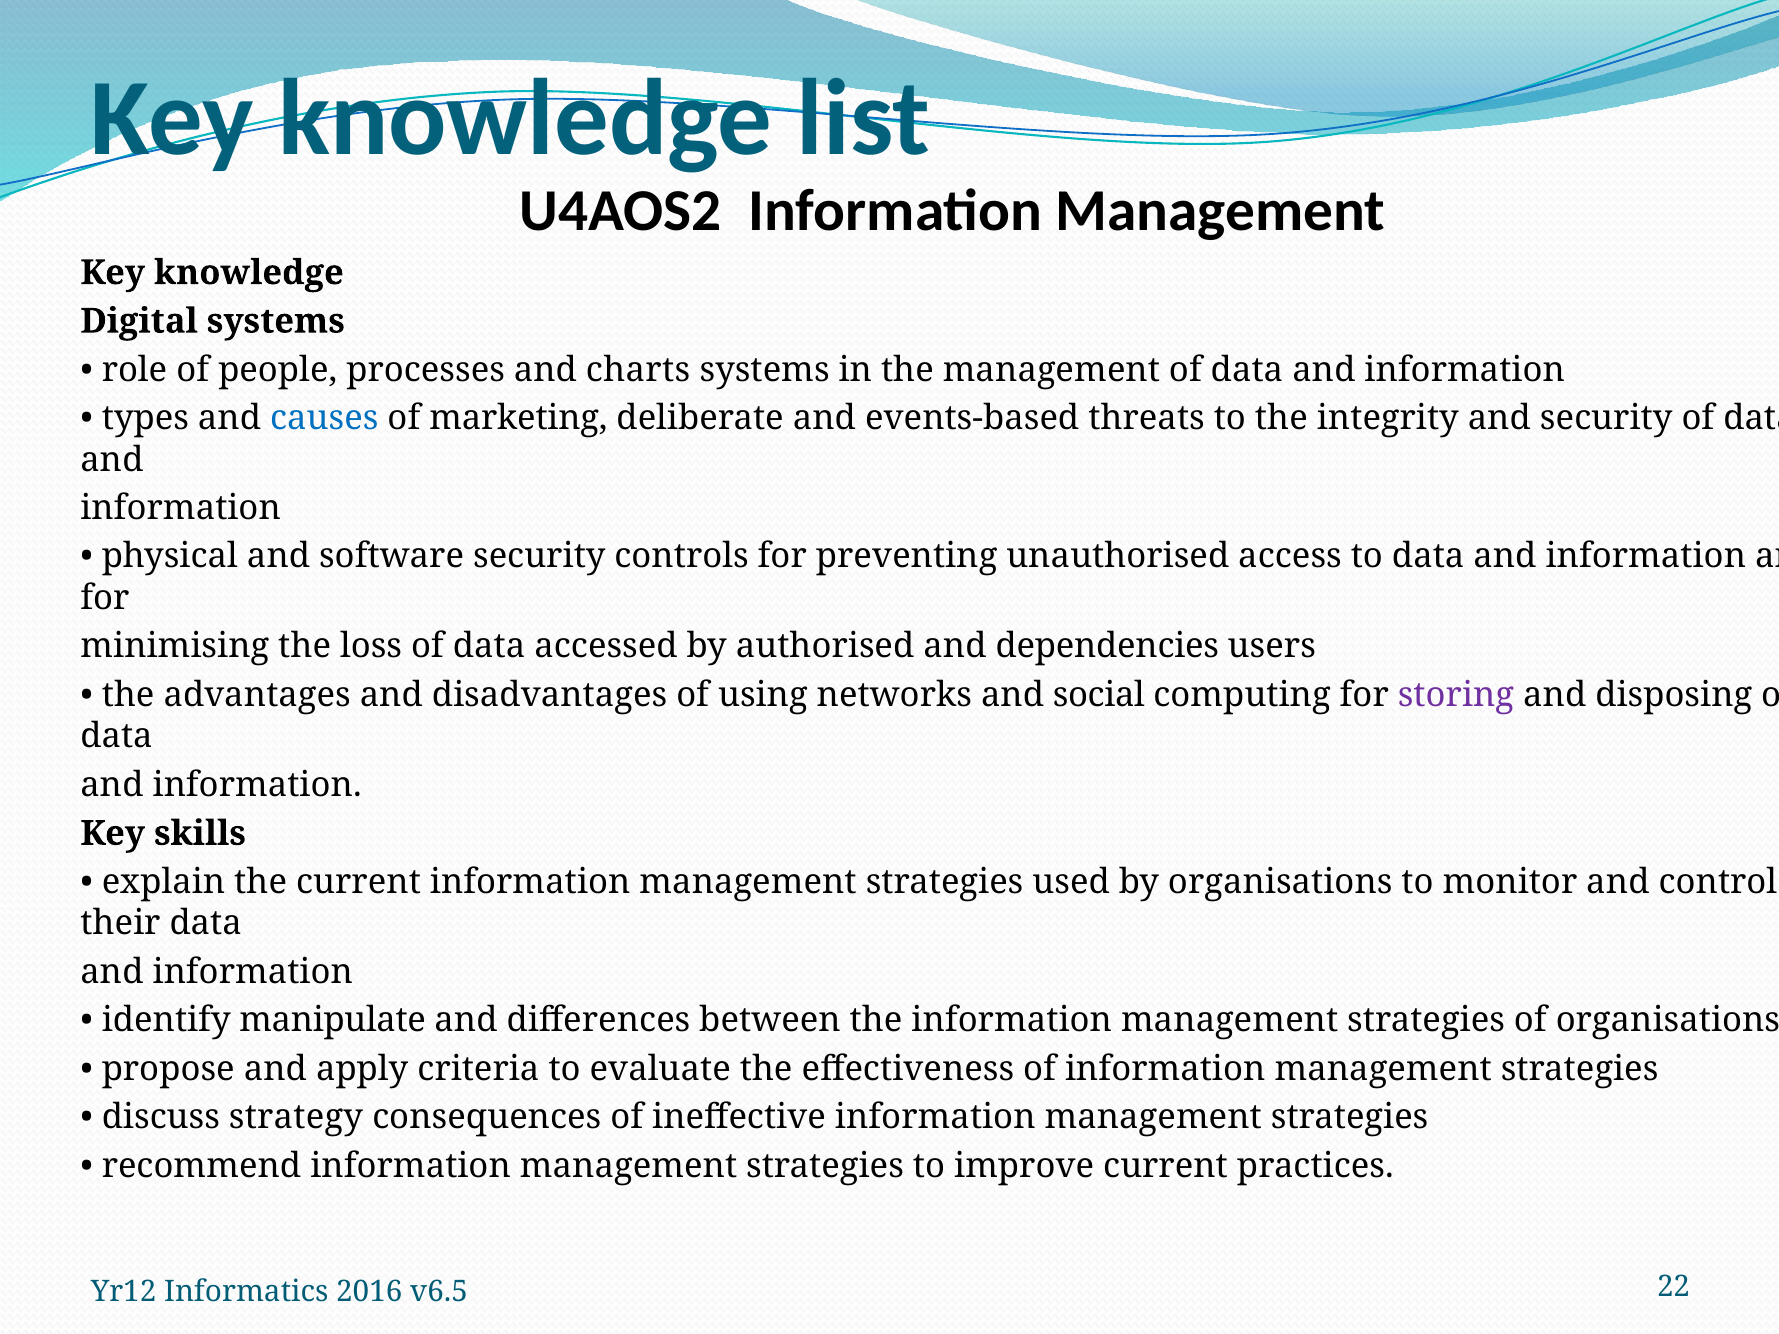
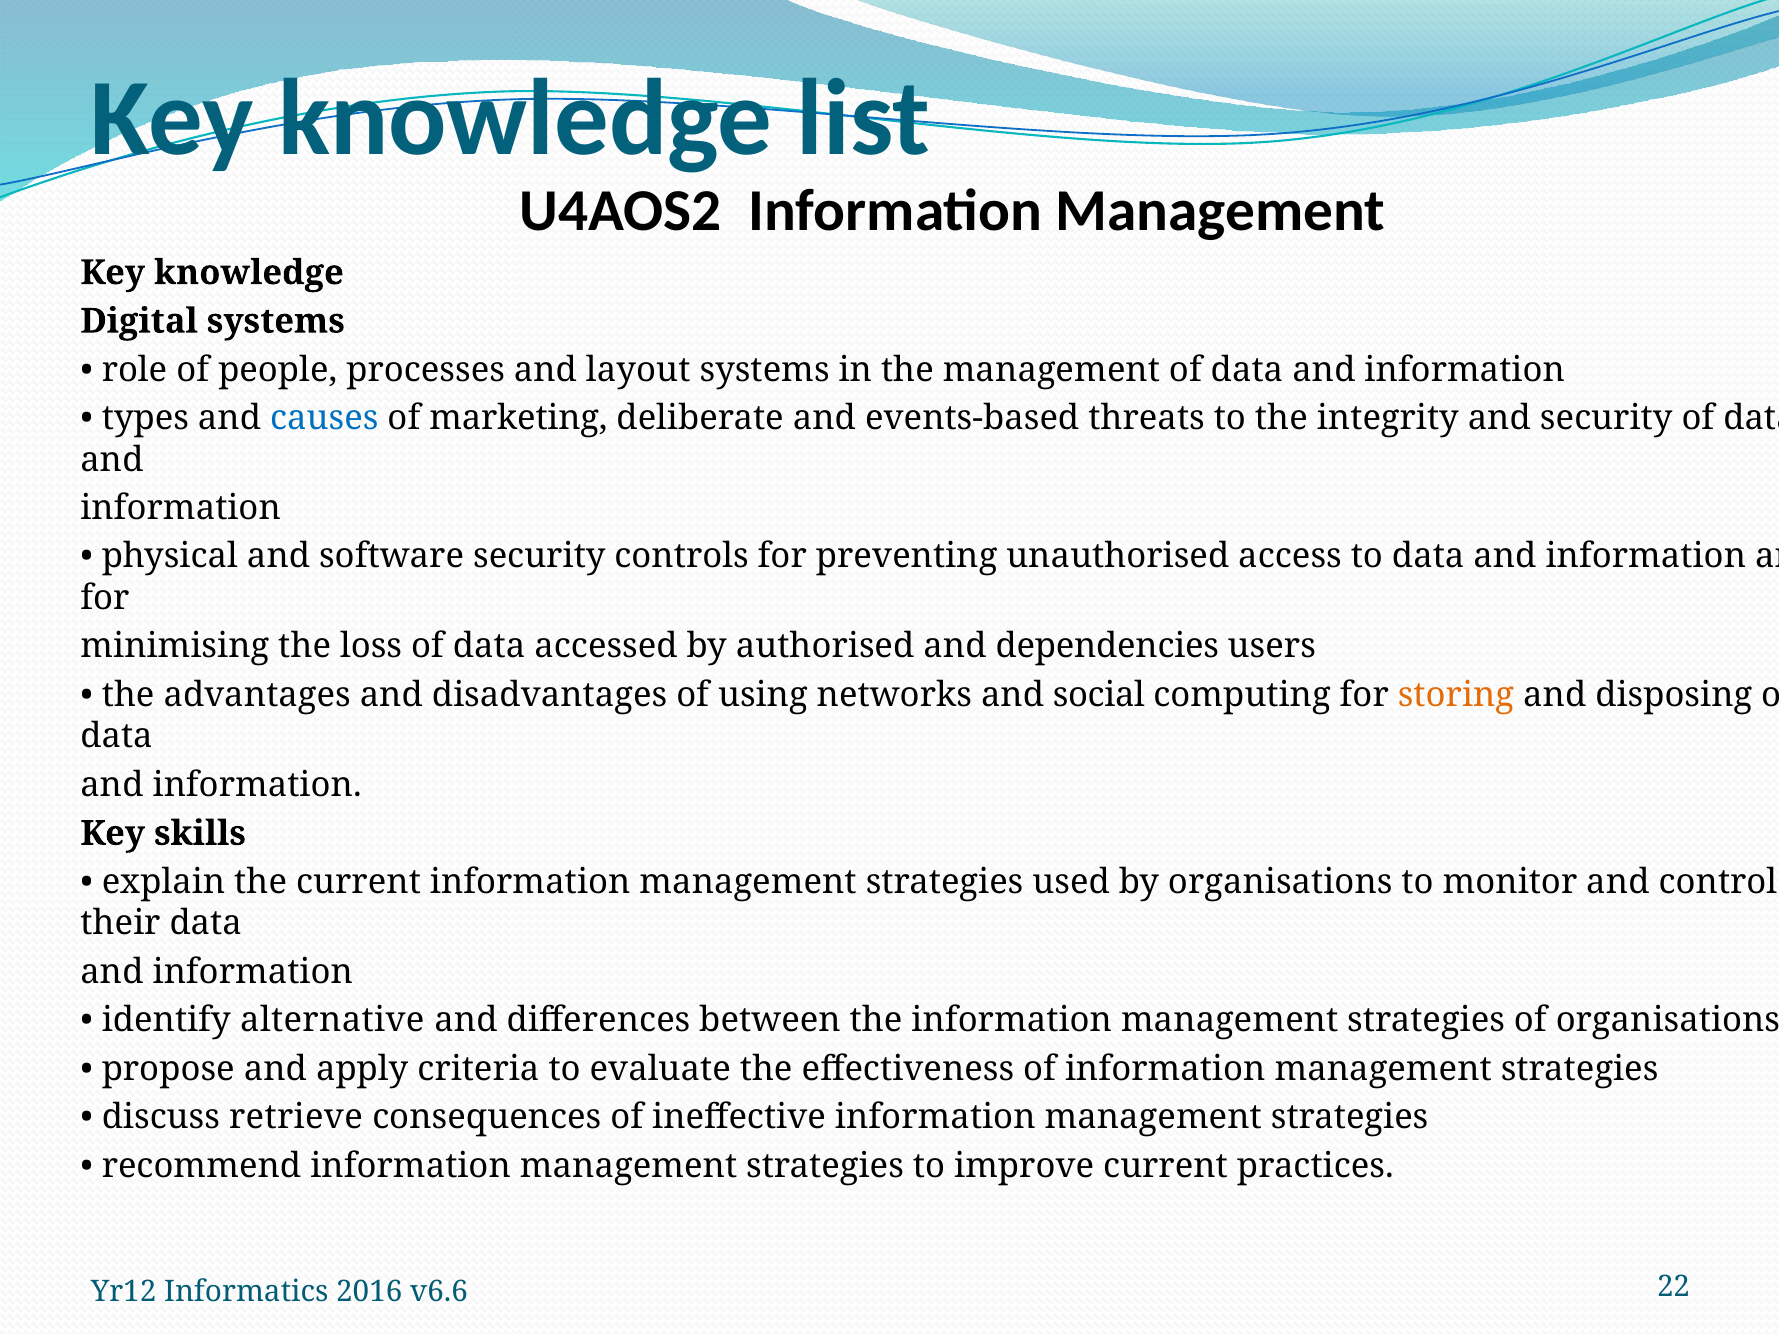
charts: charts -> layout (638, 370)
storing colour: purple -> orange (1456, 695)
manipulate: manipulate -> alternative (332, 1021)
strategy: strategy -> retrieve (296, 1117)
v6.5: v6.5 -> v6.6 (439, 1292)
